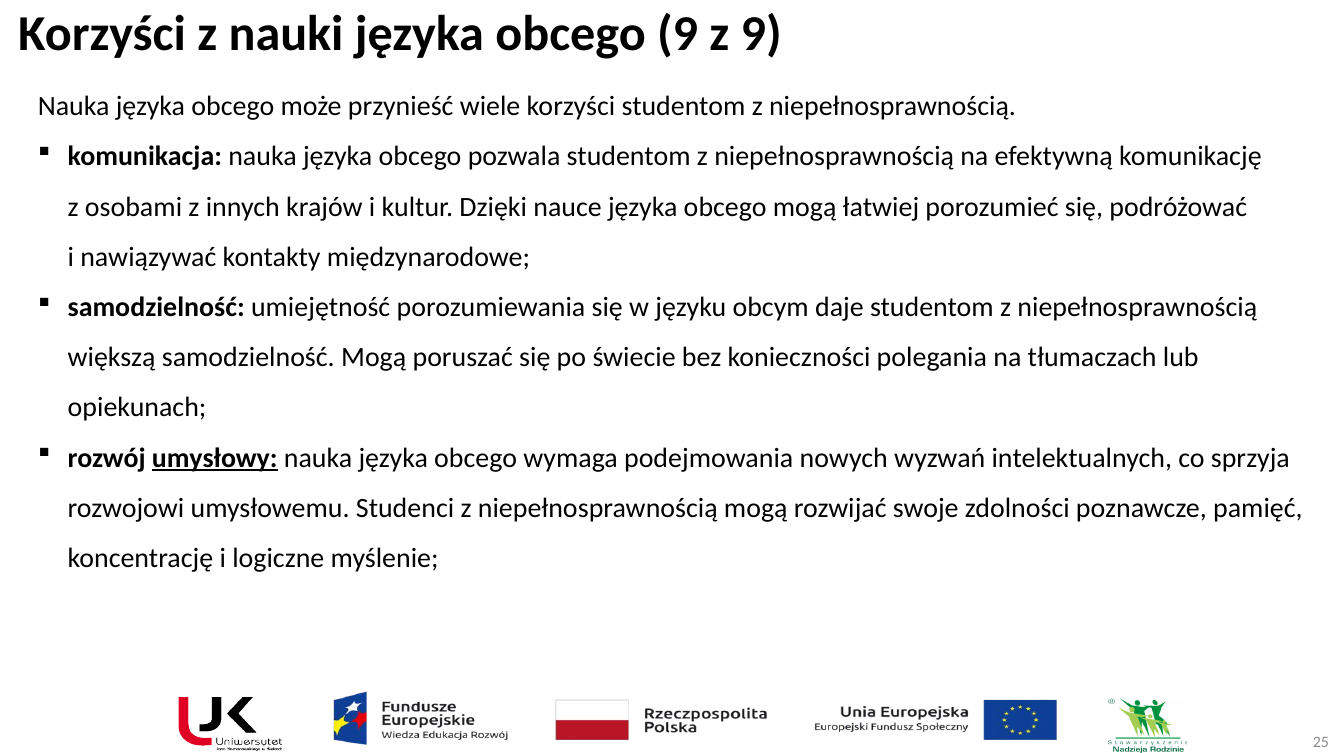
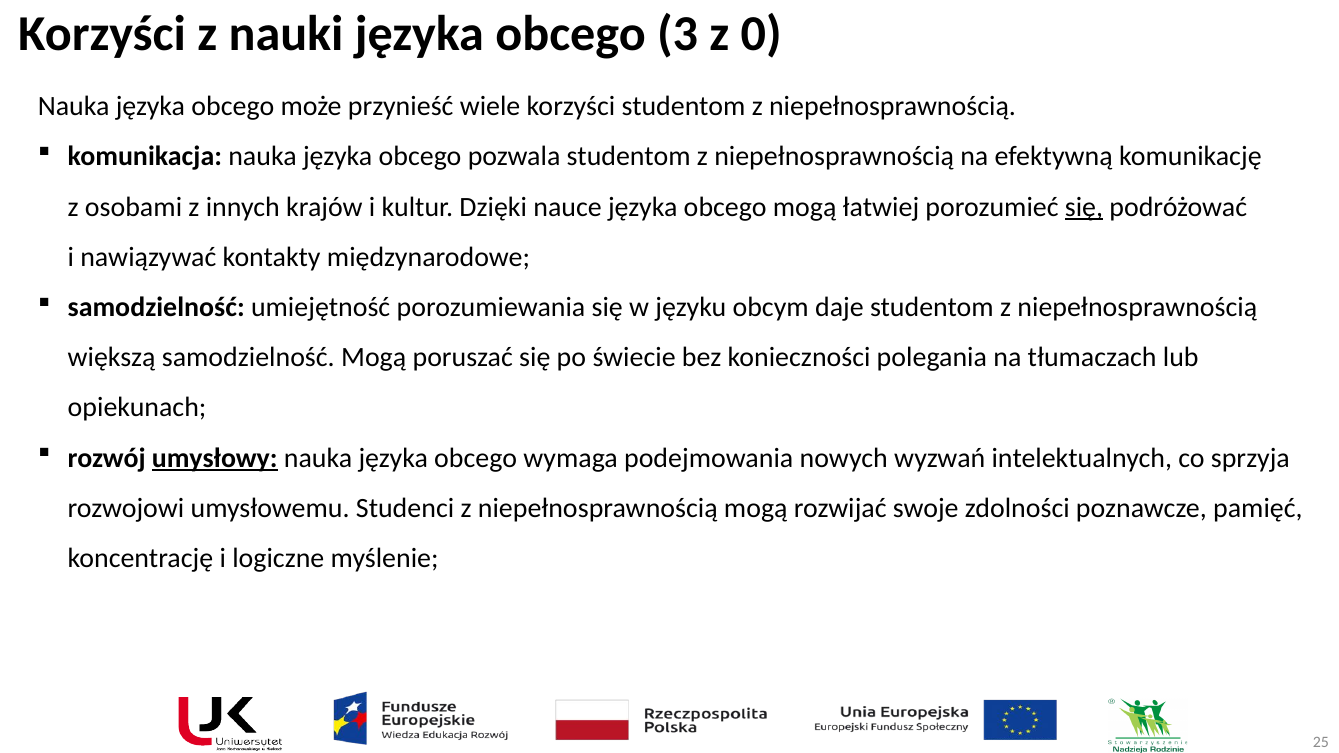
obcego 9: 9 -> 3 (678, 34)
z 9: 9 -> 0 (761, 34)
się underline: none -> present (1084, 207)
